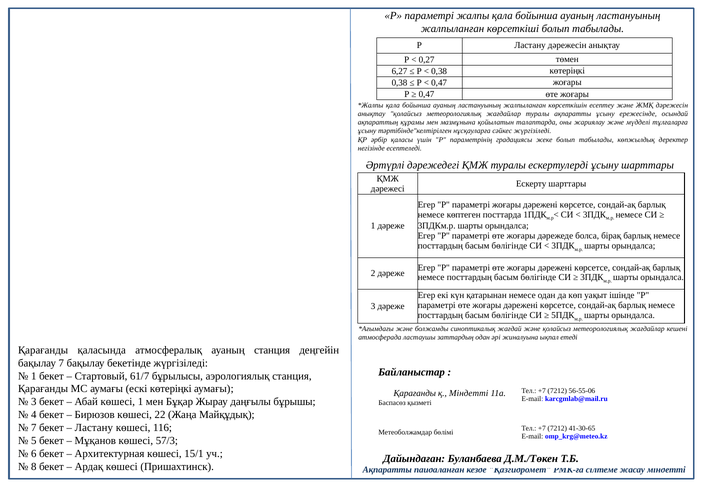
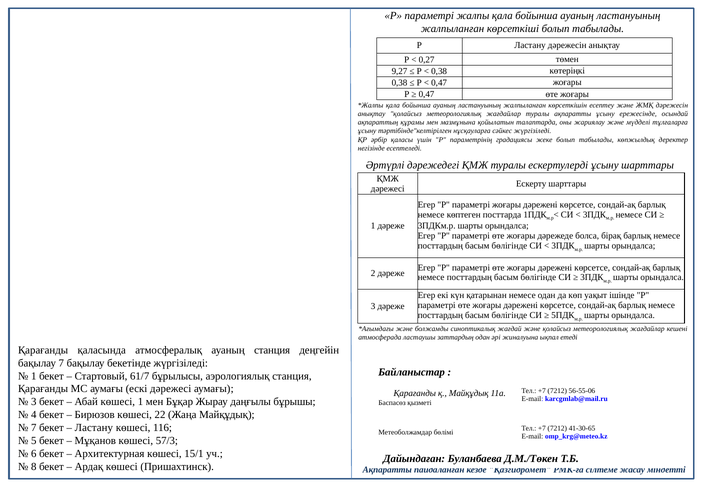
6,27: 6,27 -> 9,27 (399, 71)
ескі көтеріңкі: көтеріңкі -> дәрежесі (171, 389)
қ Міндетті: Міндетті -> Майқұдық (469, 393)
